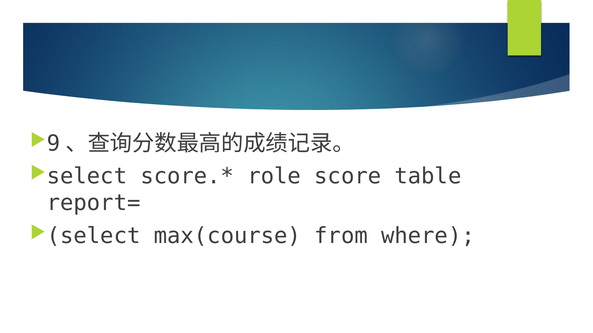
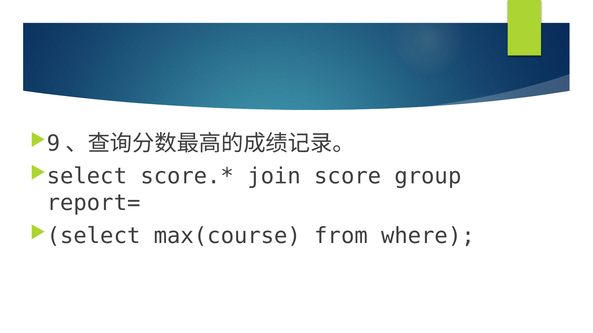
role: role -> join (274, 177)
table: table -> group (428, 177)
